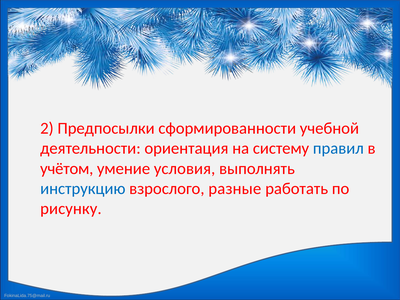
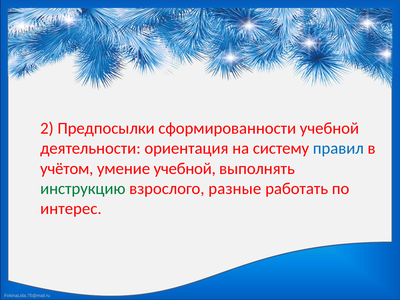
умение условия: условия -> учебной (185, 169)
инструкцию colour: blue -> green (83, 189)
рисунку: рисунку -> интерес (71, 209)
